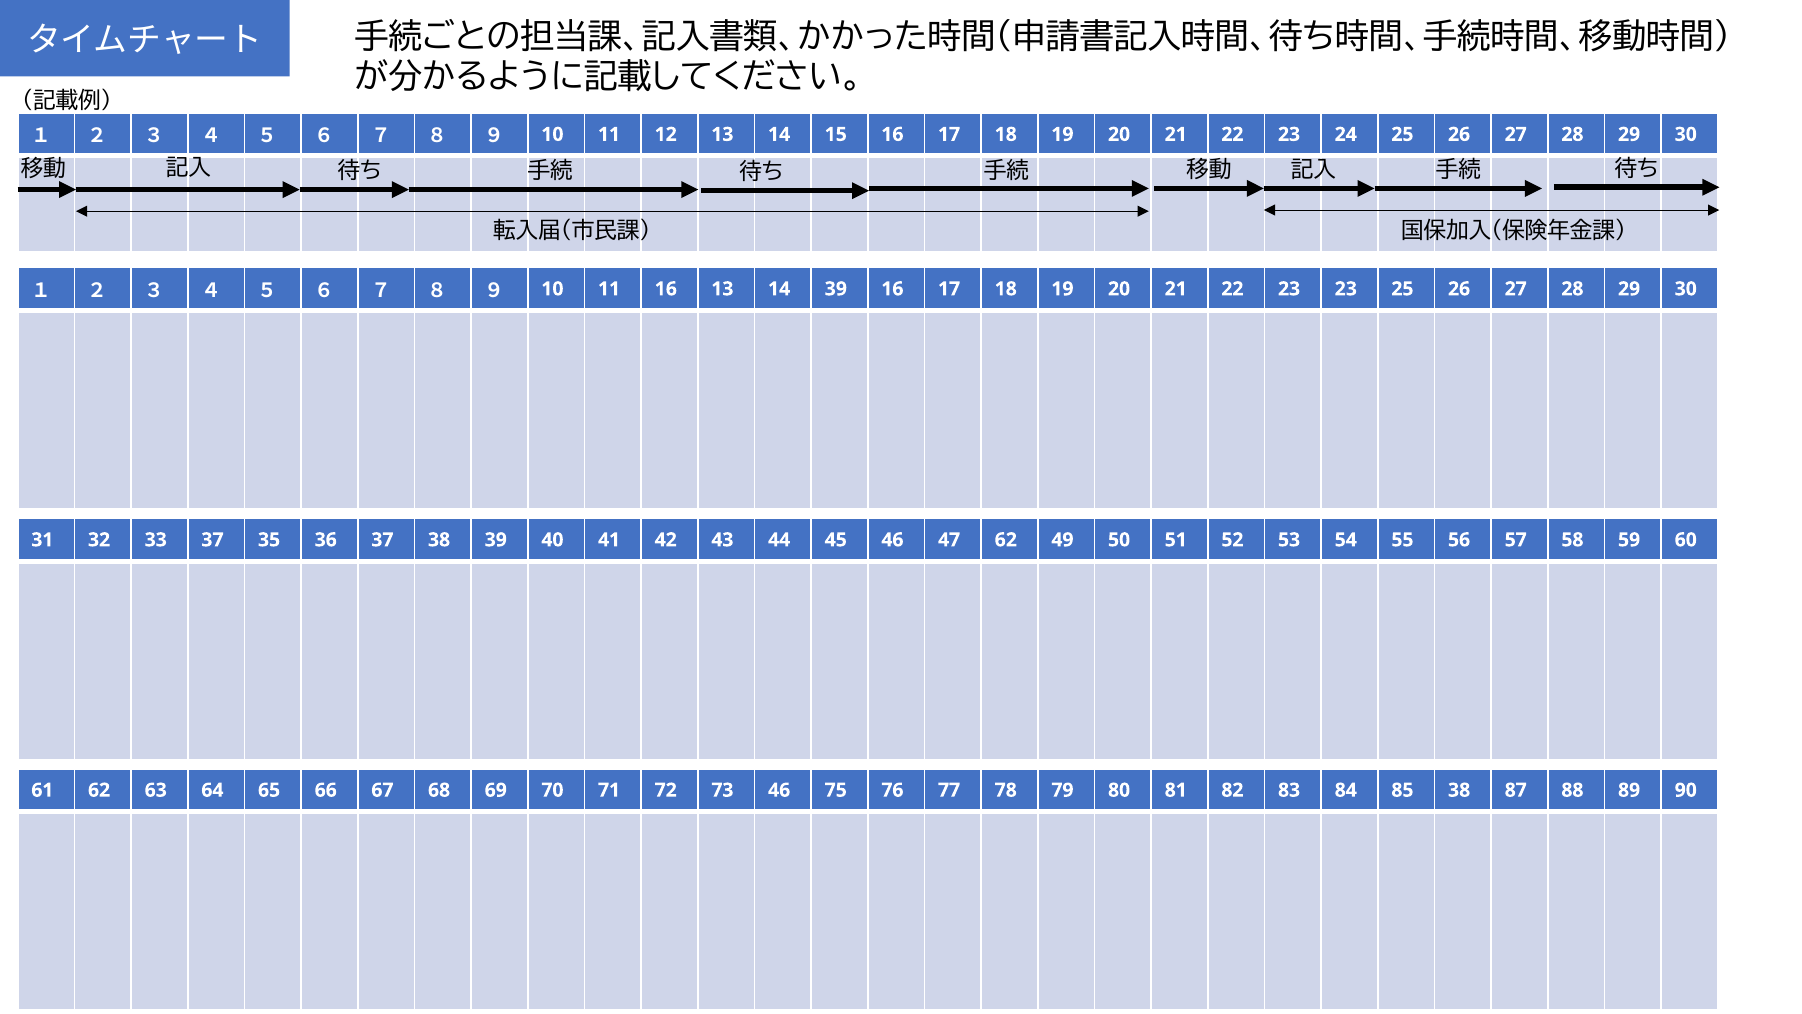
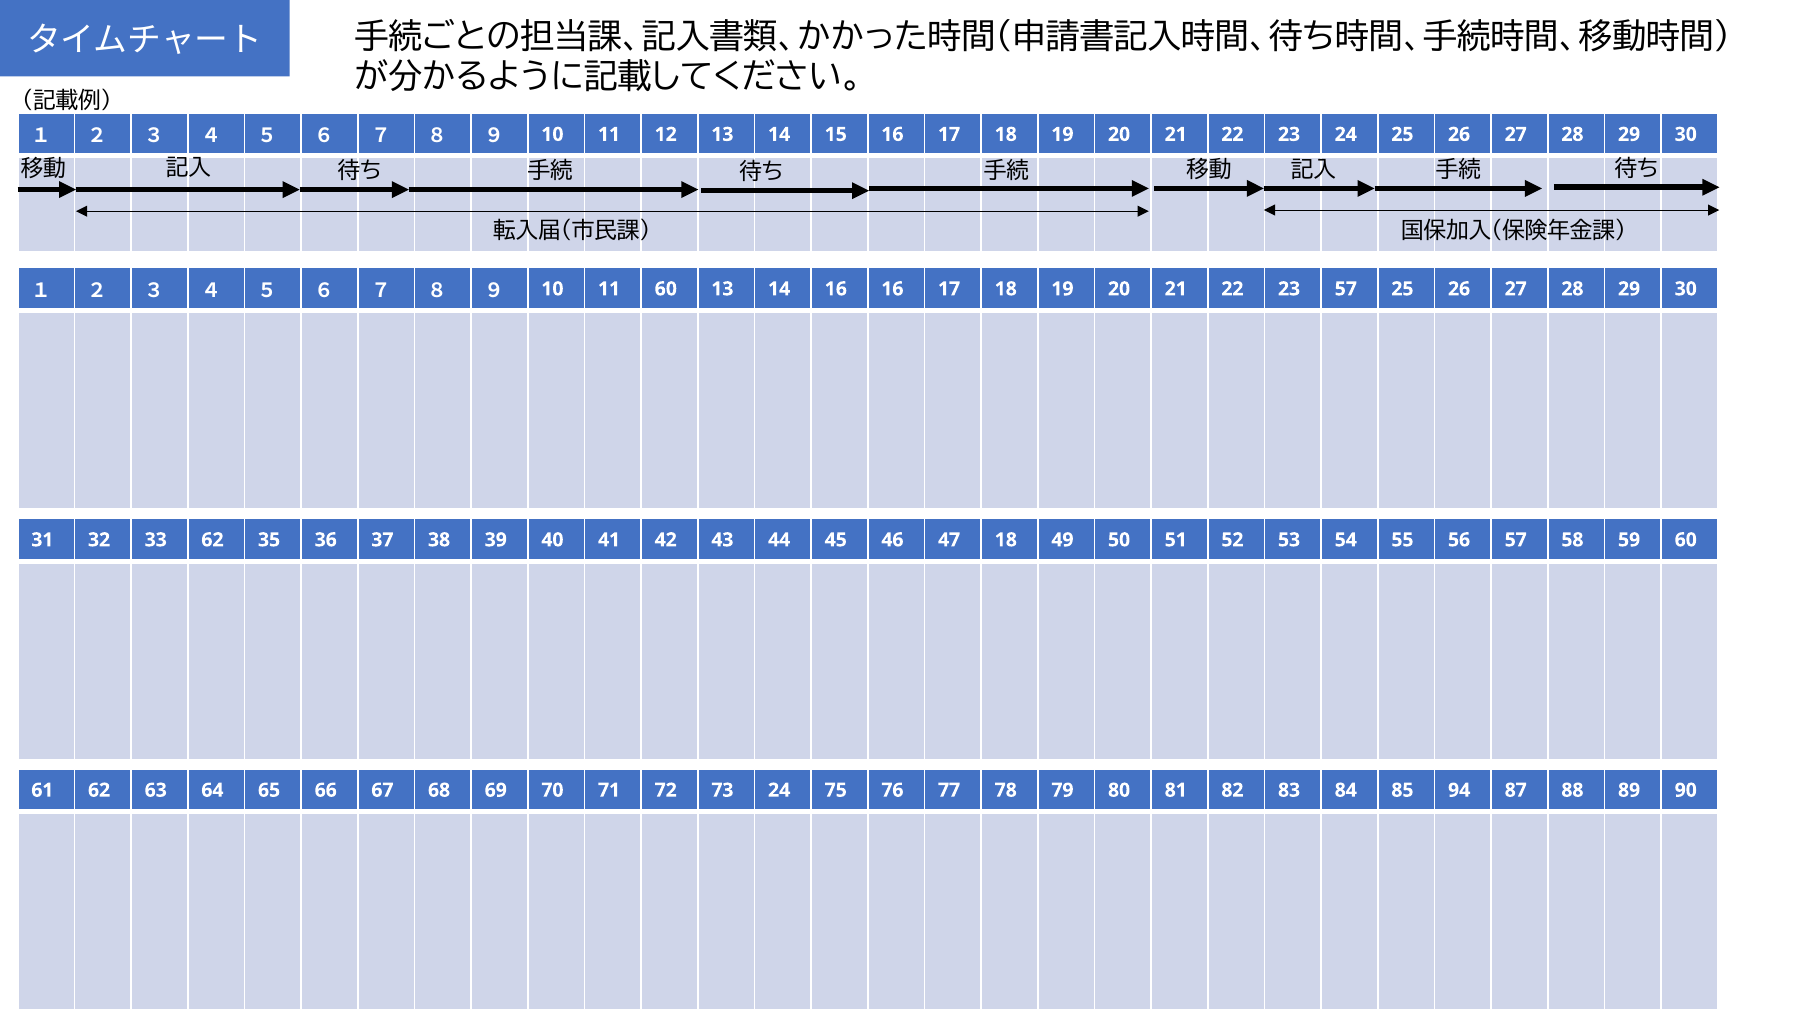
11 16: 16 -> 60 (666, 289)
14 39: 39 -> 16 (836, 289)
23 23: 23 -> 57 (1346, 289)
33 37: 37 -> 62 (212, 540)
47 62: 62 -> 18 (1006, 540)
73 46: 46 -> 24 (779, 790)
85 38: 38 -> 94 (1459, 790)
